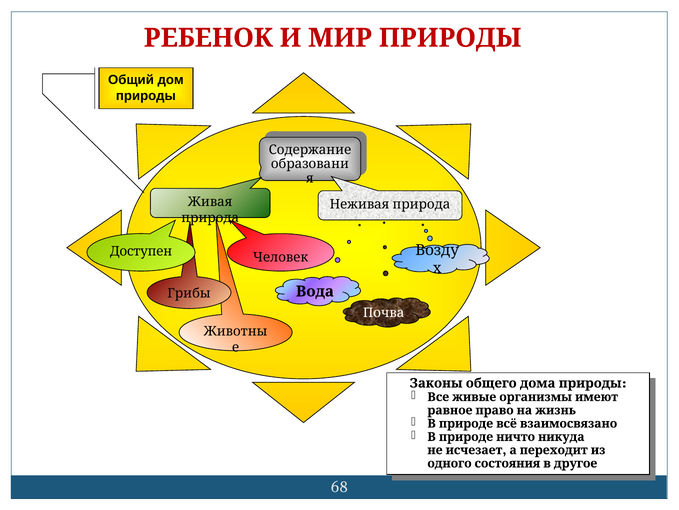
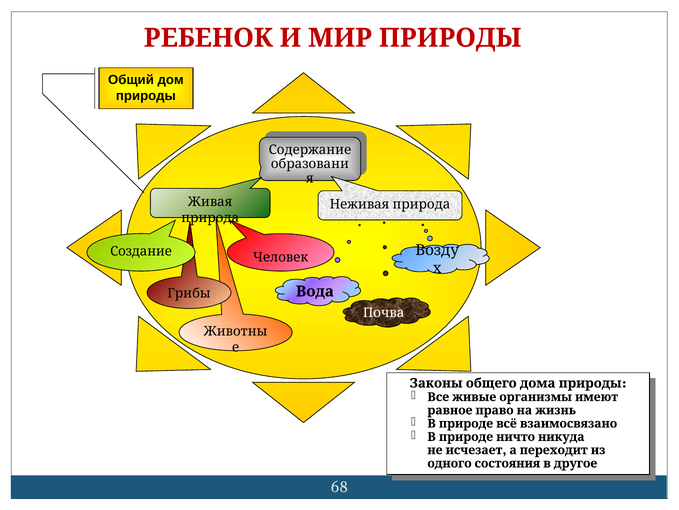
Доступен: Доступен -> Создание (141, 251)
